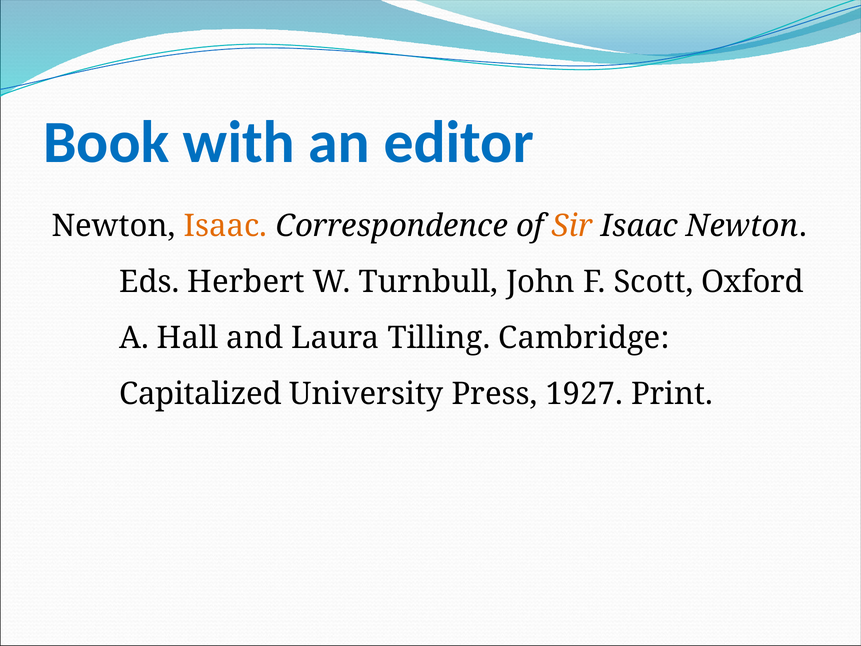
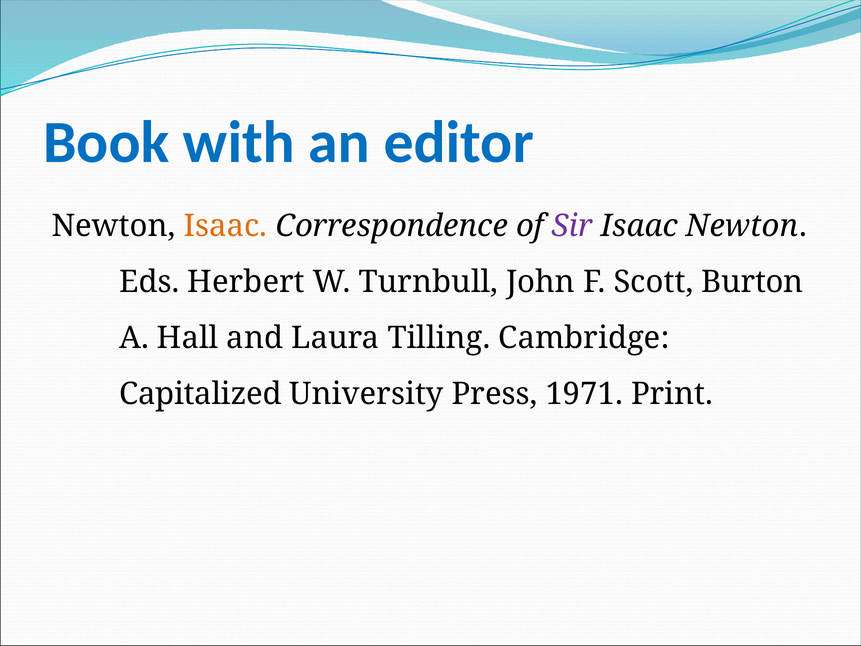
Sir colour: orange -> purple (572, 226)
Oxford: Oxford -> Burton (752, 282)
1927: 1927 -> 1971 (584, 394)
